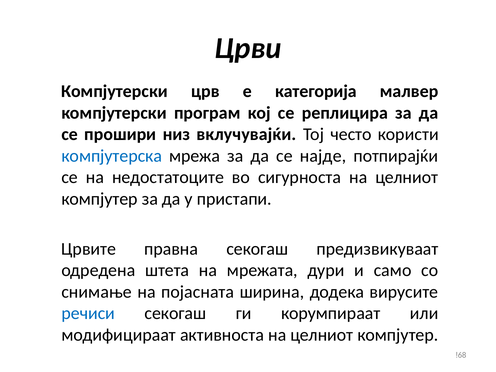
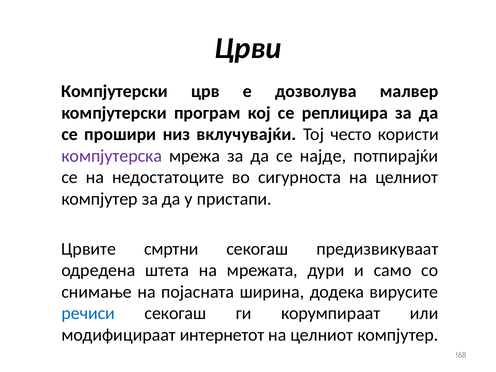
категорија: категорија -> дозволува (316, 91)
компјутерска colour: blue -> purple (112, 156)
правна: правна -> смртни (171, 249)
активноста: активноста -> интернетот (222, 335)
